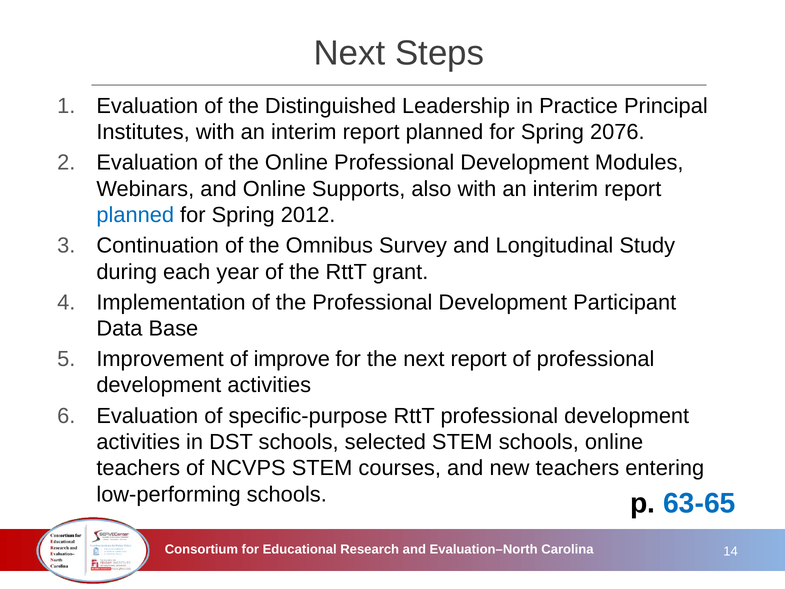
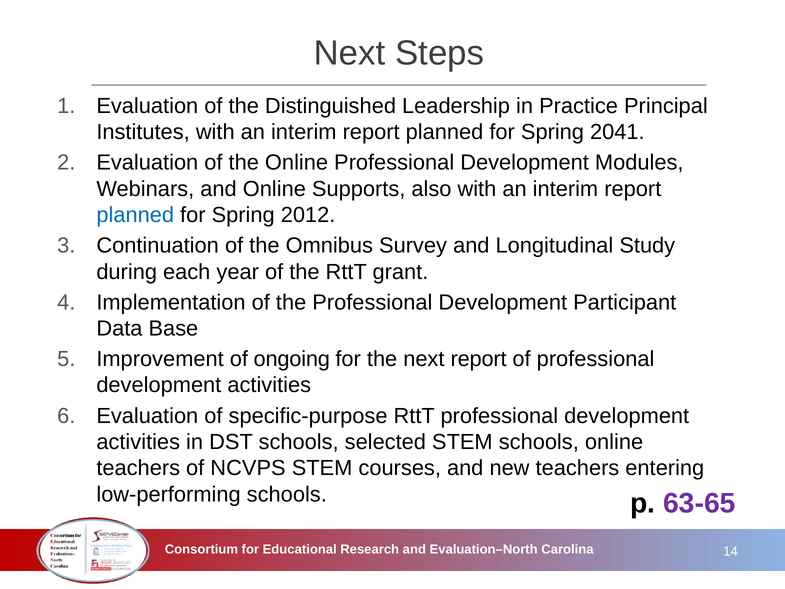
2076: 2076 -> 2041 (617, 132)
improve: improve -> ongoing (292, 359)
63-65 colour: blue -> purple (699, 503)
